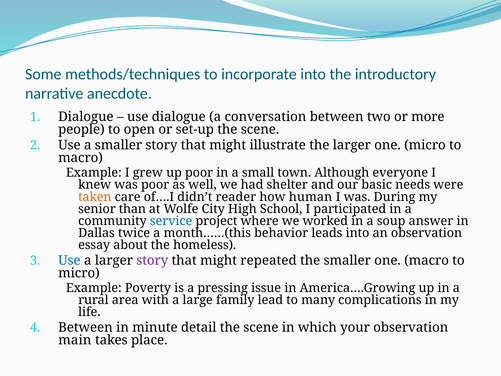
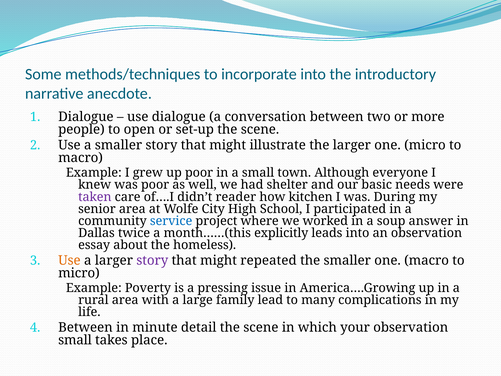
taken colour: orange -> purple (95, 197)
human: human -> kitchen (311, 197)
senior than: than -> area (132, 209)
behavior: behavior -> explicitly (281, 233)
Use colour: blue -> orange (69, 260)
main: main -> small (75, 340)
